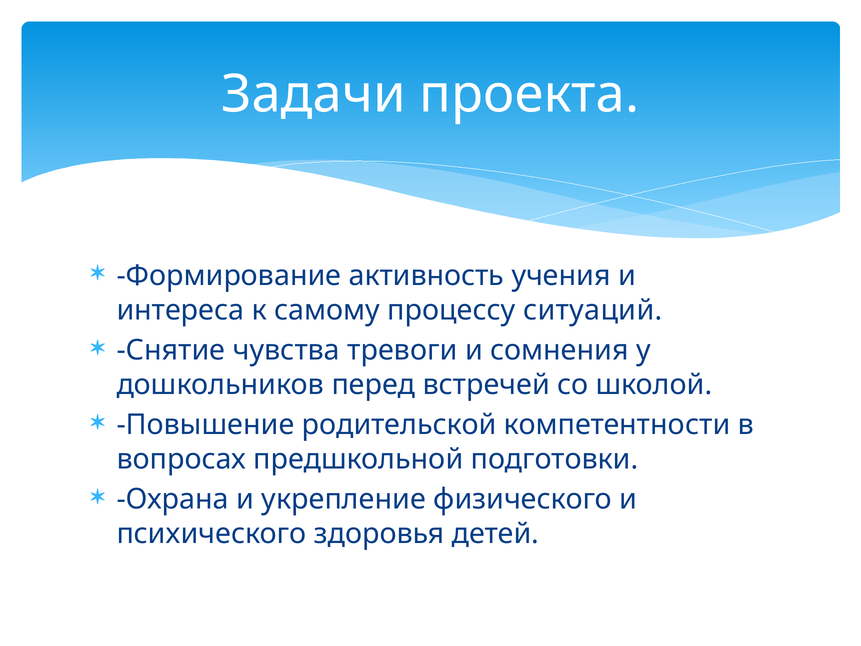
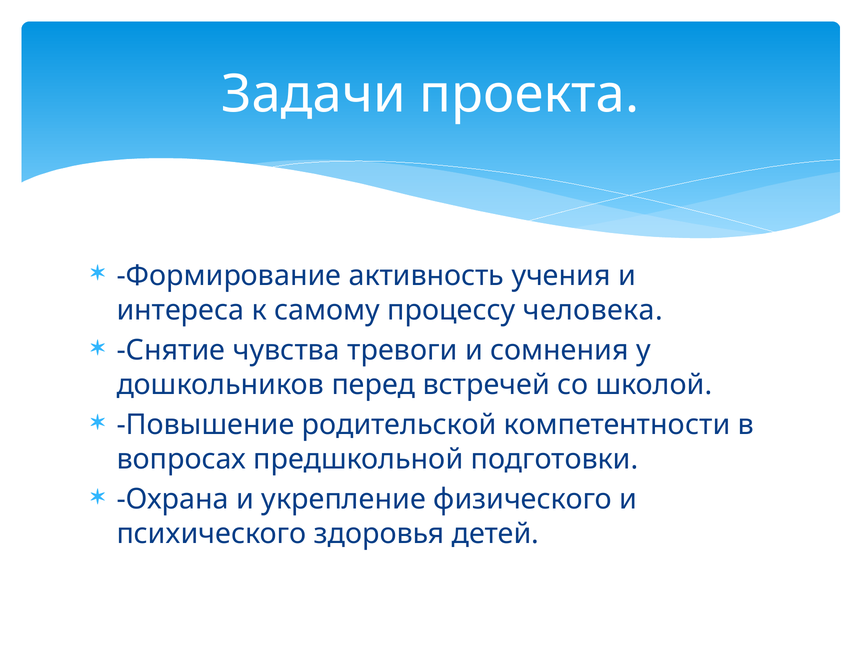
ситуаций: ситуаций -> человека (593, 310)
